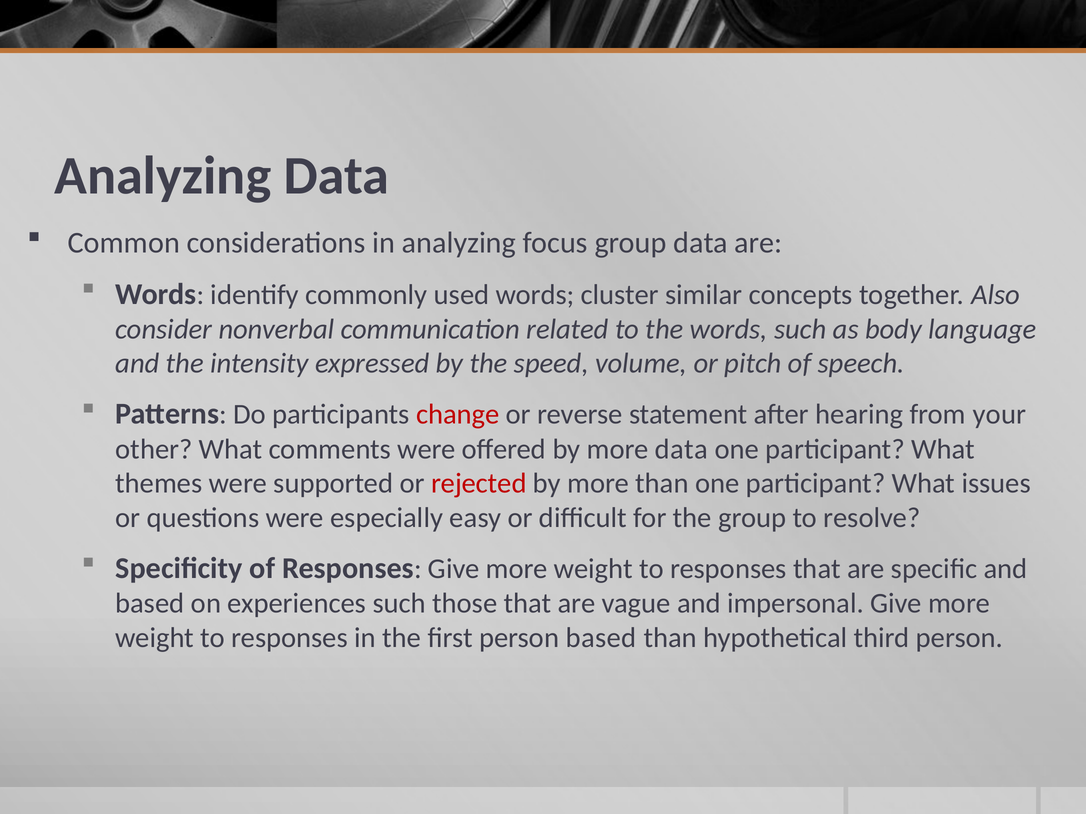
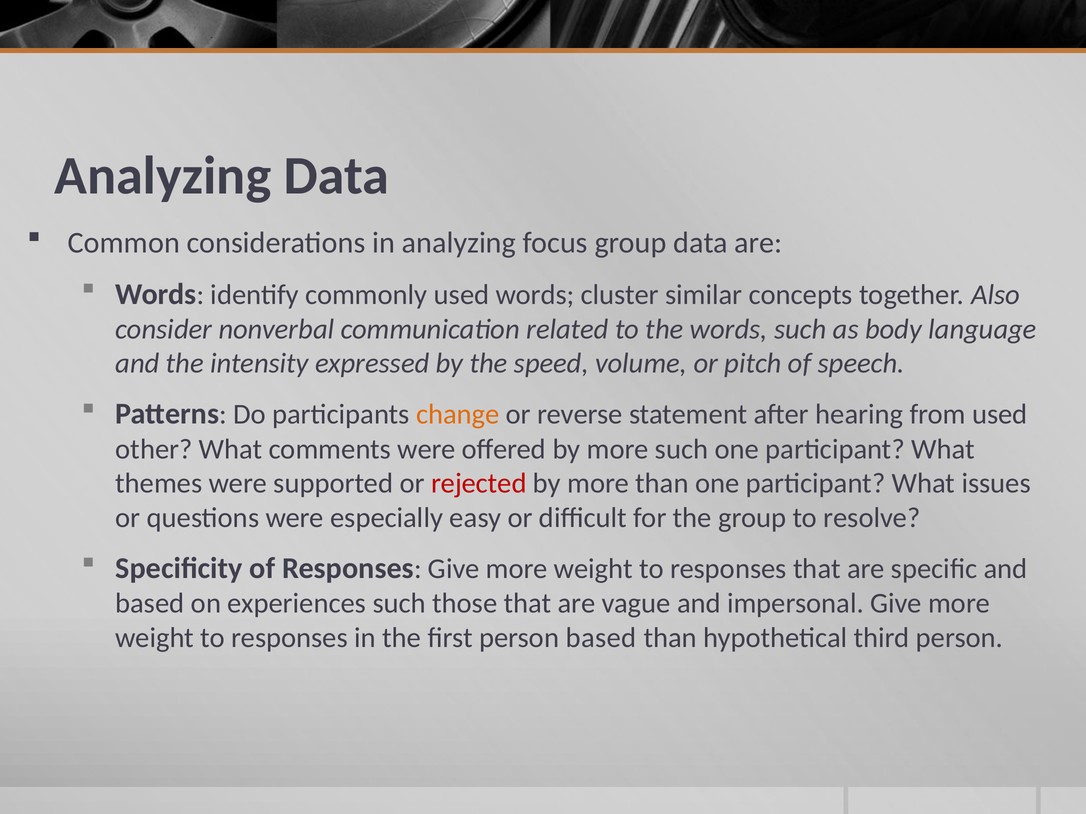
change colour: red -> orange (458, 415)
from your: your -> used (1000, 415)
more data: data -> such (682, 449)
